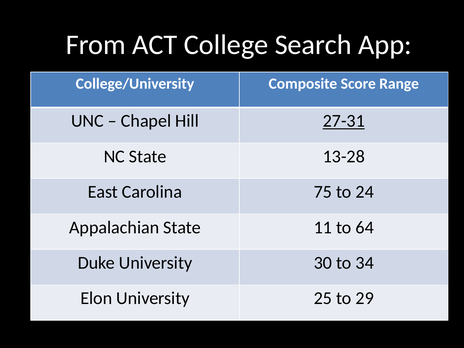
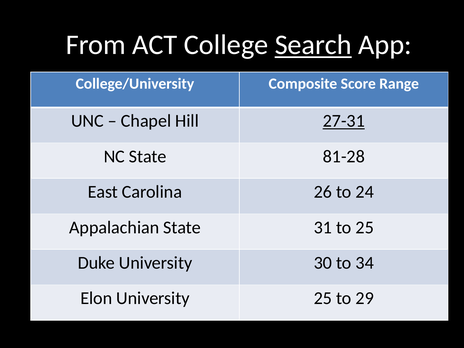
Search underline: none -> present (313, 45)
13-28: 13-28 -> 81-28 (344, 156)
75: 75 -> 26 (323, 192)
11: 11 -> 31 (323, 227)
to 64: 64 -> 25 (365, 227)
